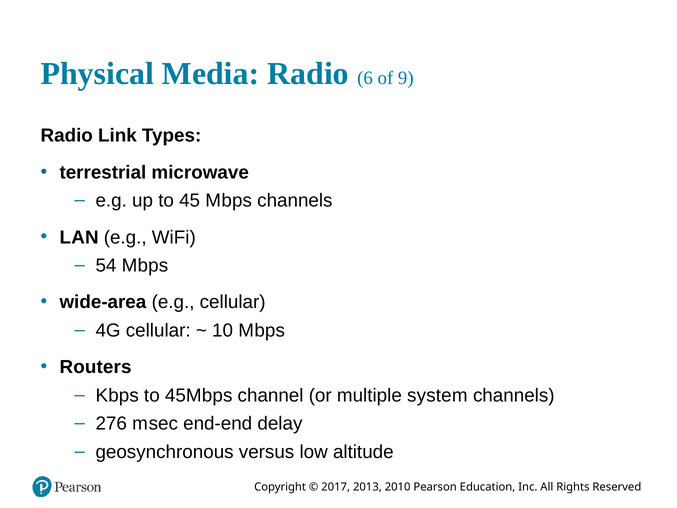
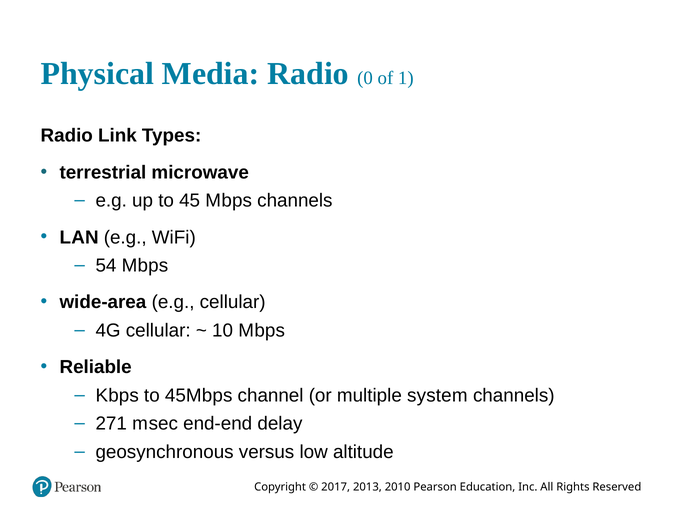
6: 6 -> 0 (365, 78)
9: 9 -> 1 (406, 78)
Routers: Routers -> Reliable (96, 367)
276: 276 -> 271 (111, 423)
